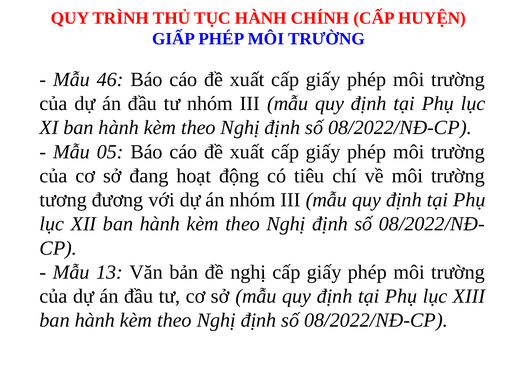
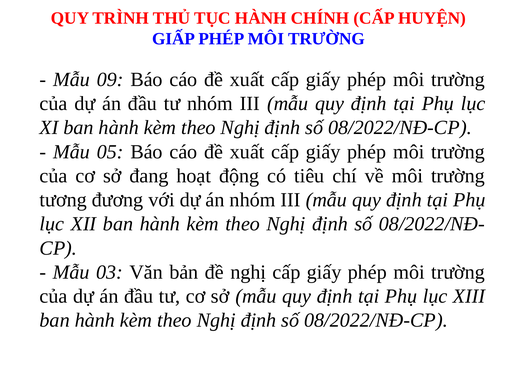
46: 46 -> 09 (110, 80)
13: 13 -> 03 (110, 273)
